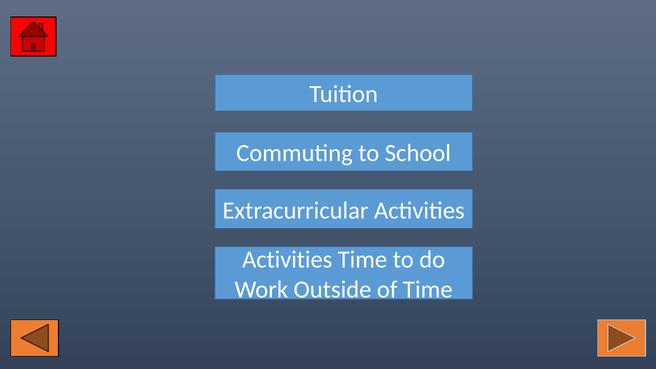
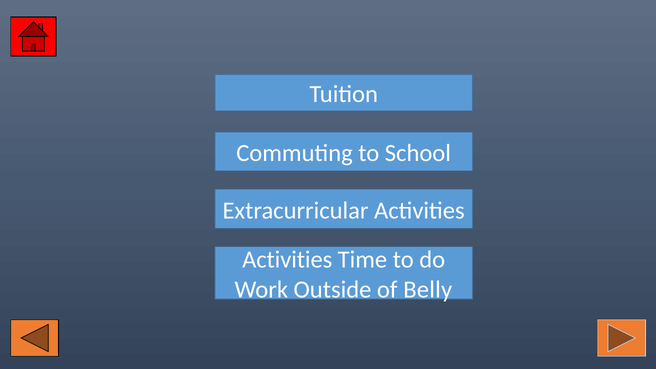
of Time: Time -> Belly (428, 289)
